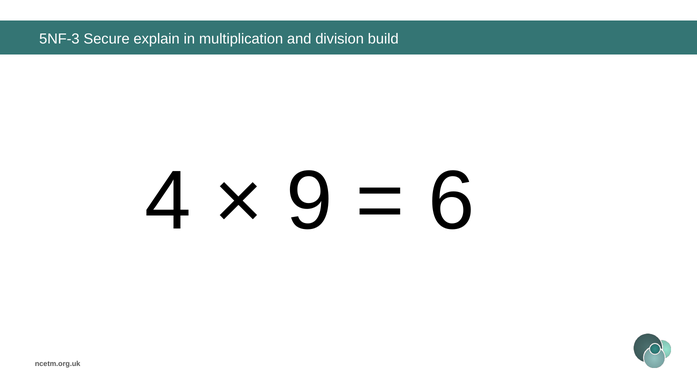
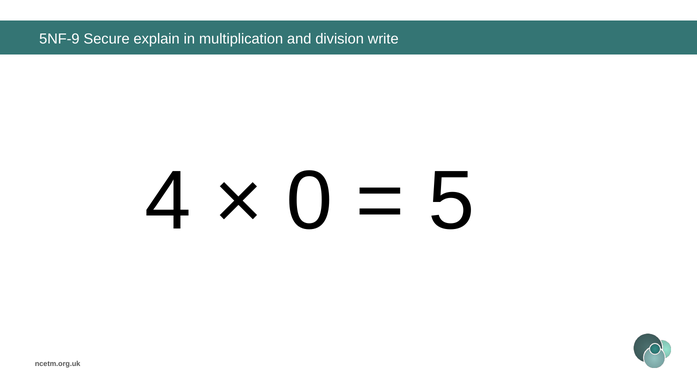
5NF-3: 5NF-3 -> 5NF-9 (59, 39)
build: build -> write (383, 39)
9: 9 -> 0 (309, 201)
6: 6 -> 5 (451, 201)
